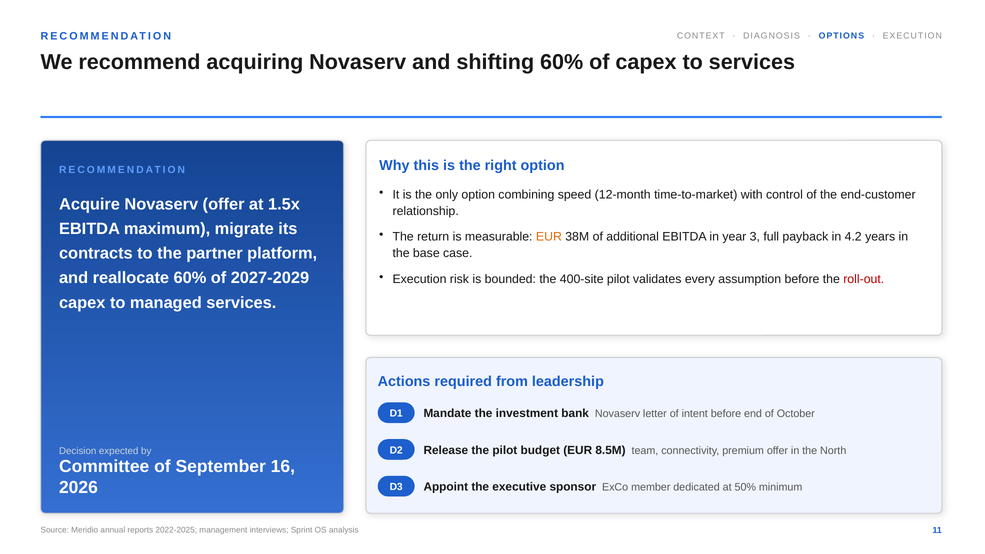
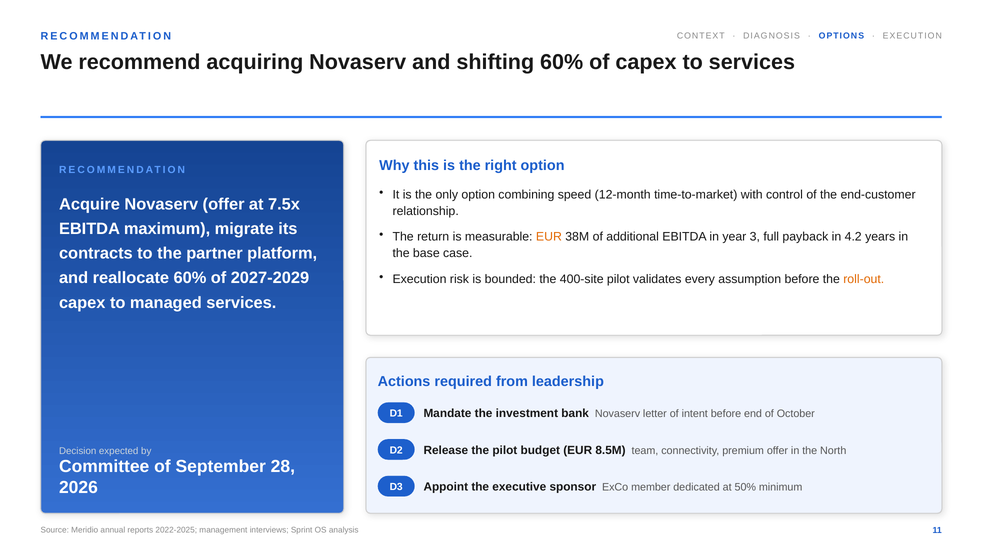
1.5x: 1.5x -> 7.5x (284, 204)
roll-out colour: red -> orange (864, 279)
16: 16 -> 28 (283, 466)
